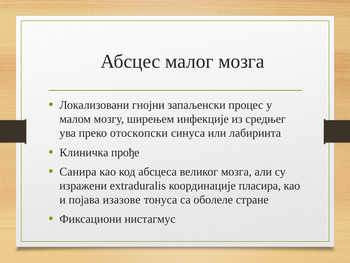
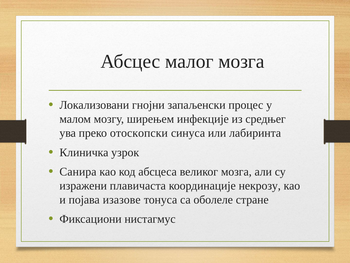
прође: прође -> узрок (125, 152)
extraduralis: extraduralis -> плавичаста (138, 185)
пласира: пласира -> некрозу (260, 185)
